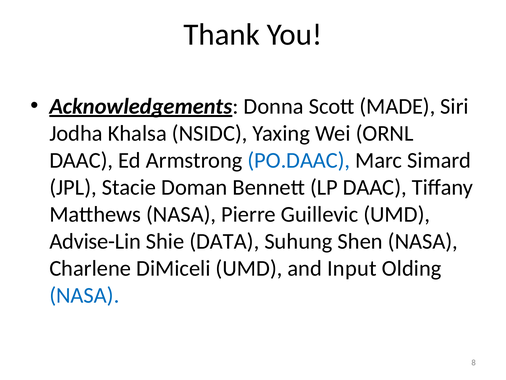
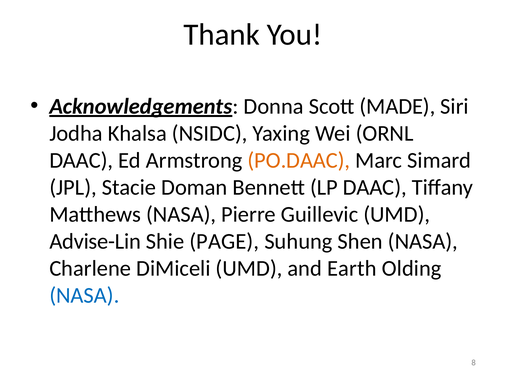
PO.DAAC colour: blue -> orange (299, 160)
DATA: DATA -> PAGE (224, 241)
Input: Input -> Earth (352, 268)
